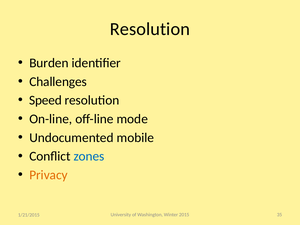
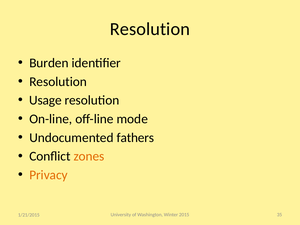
Challenges: Challenges -> Resolution (58, 82)
Speed: Speed -> Usage (45, 100)
mobile: mobile -> fathers (135, 138)
zones colour: blue -> orange (89, 156)
